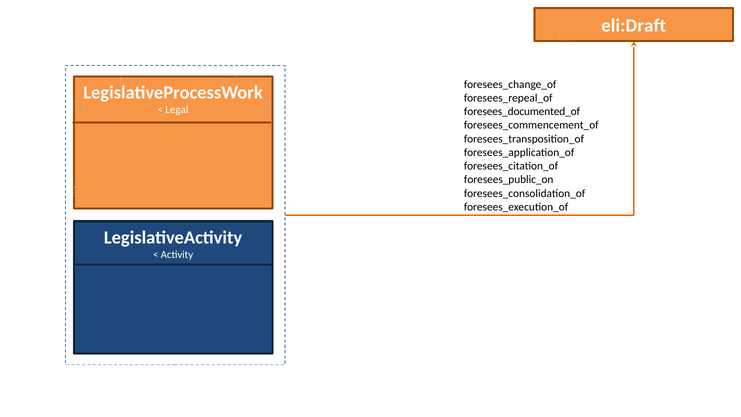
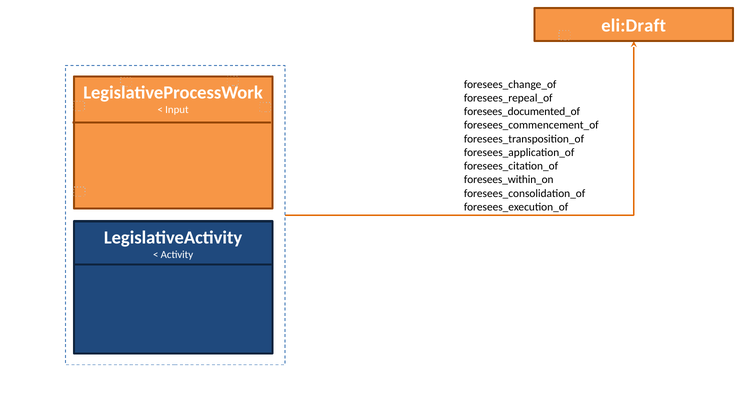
Legal: Legal -> Input (177, 109)
foresees_public_on: foresees_public_on -> foresees_within_on (509, 180)
